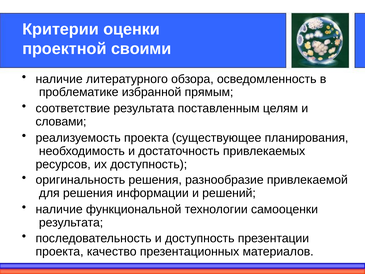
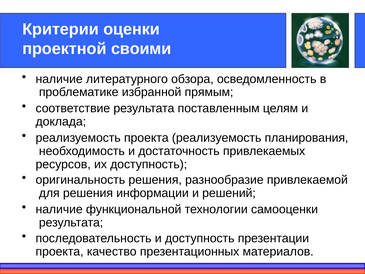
словами: словами -> доклада (61, 122)
проекта существующее: существующее -> реализуемость (217, 138)
